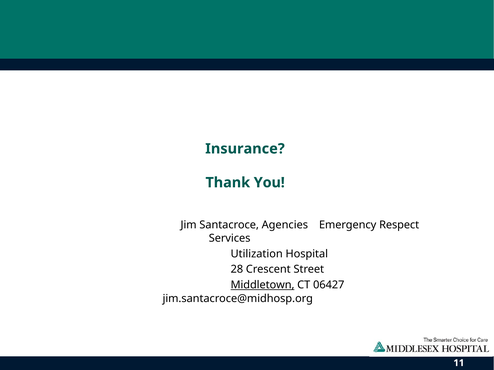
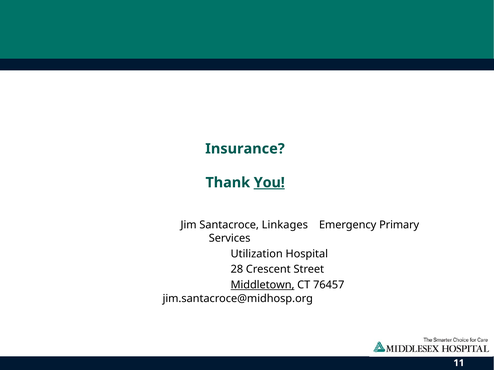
You underline: none -> present (269, 183)
Agencies: Agencies -> Linkages (285, 225)
Respect: Respect -> Primary (399, 225)
06427: 06427 -> 76457 (329, 285)
